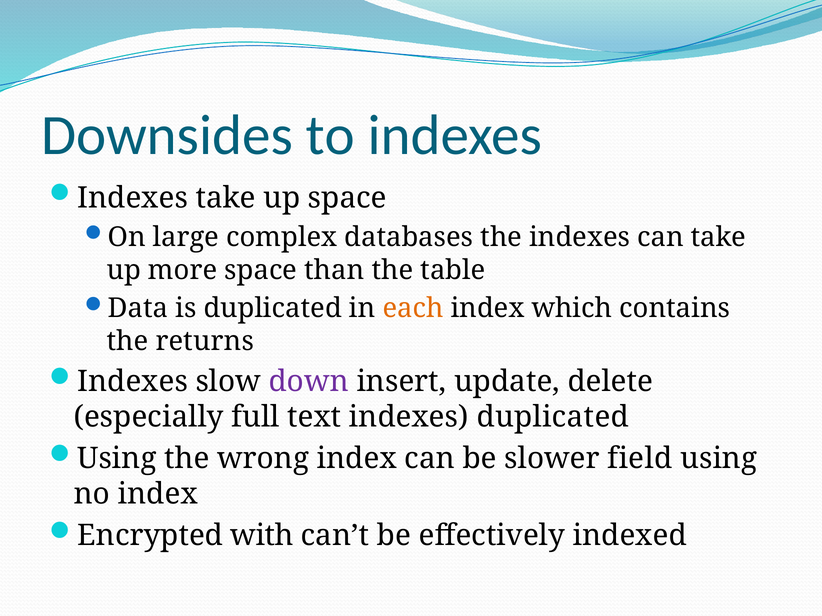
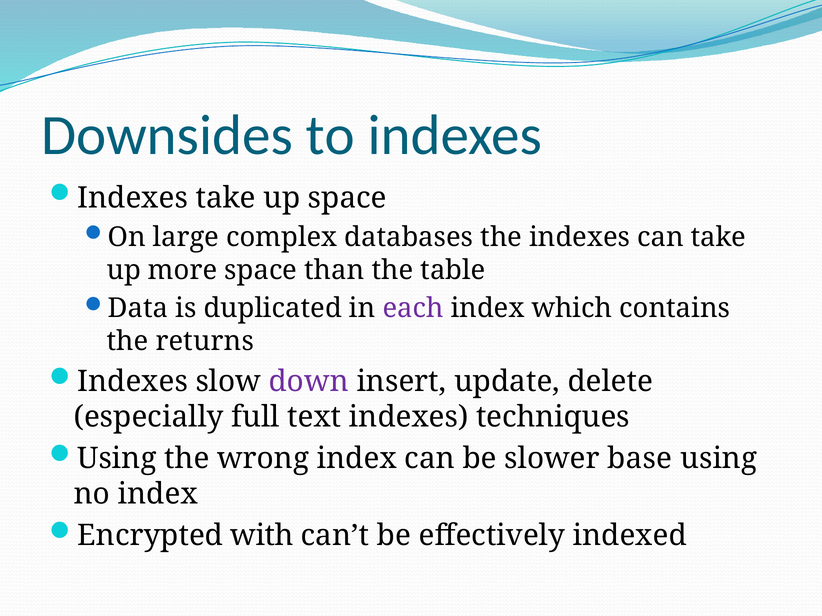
each colour: orange -> purple (413, 309)
indexes duplicated: duplicated -> techniques (553, 417)
field: field -> base (640, 459)
